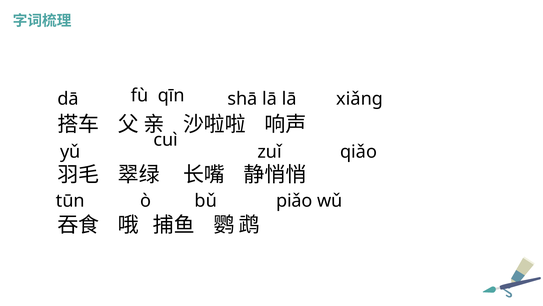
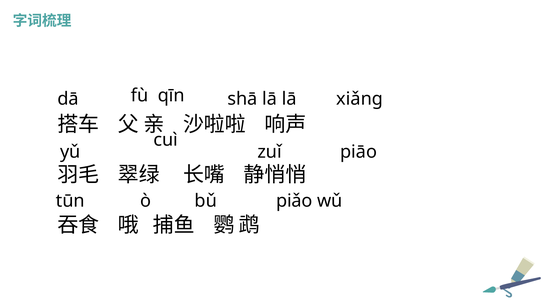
qiǎo: qiǎo -> piāo (359, 152)
